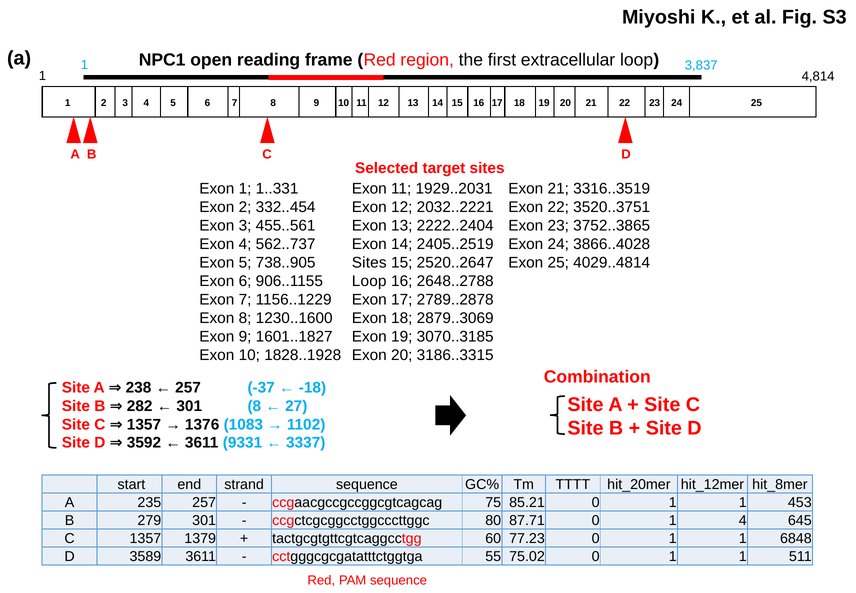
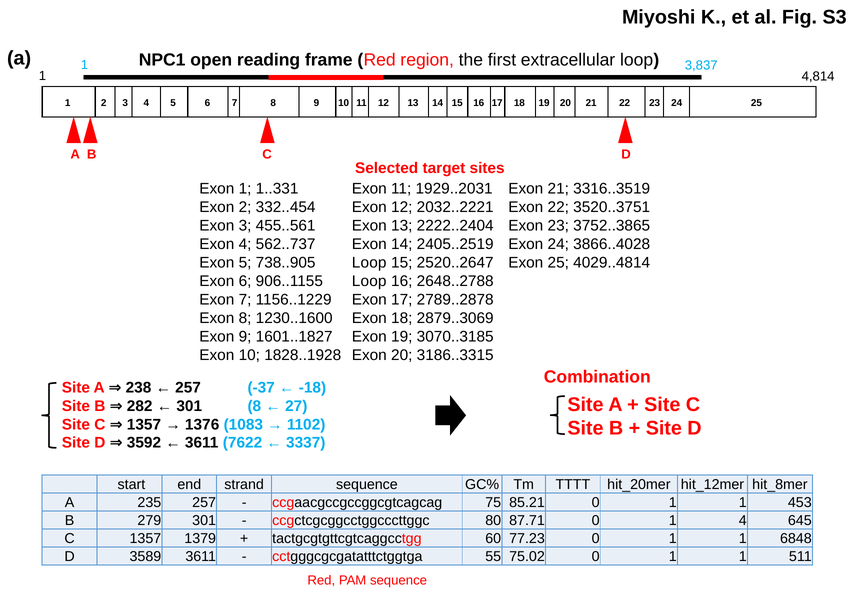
Sites: Sites -> Loop (369, 263)
9331: 9331 -> 7622 (243, 443)
